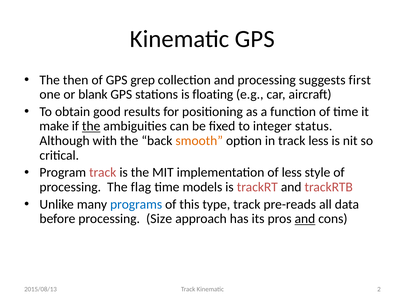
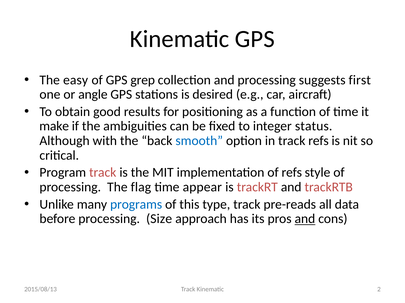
then: then -> easy (76, 80)
blank: blank -> angle (93, 95)
floating: floating -> desired (213, 95)
the underline: present -> none (91, 127)
smooth colour: orange -> blue (199, 141)
track less: less -> refs (319, 141)
of less: less -> refs (292, 173)
models: models -> appear (202, 188)
